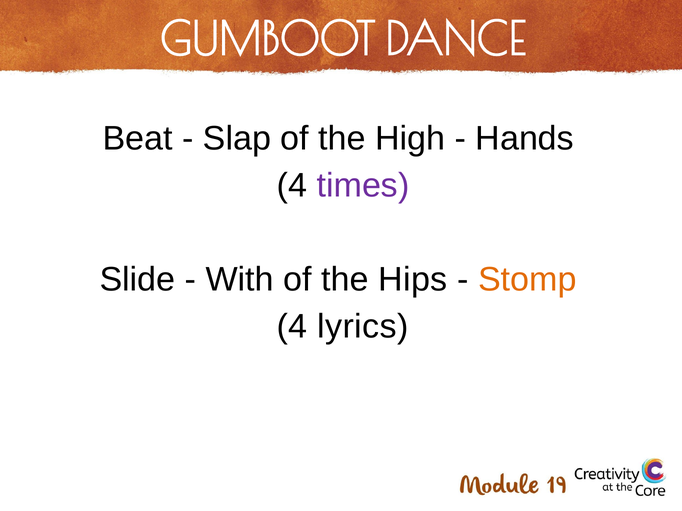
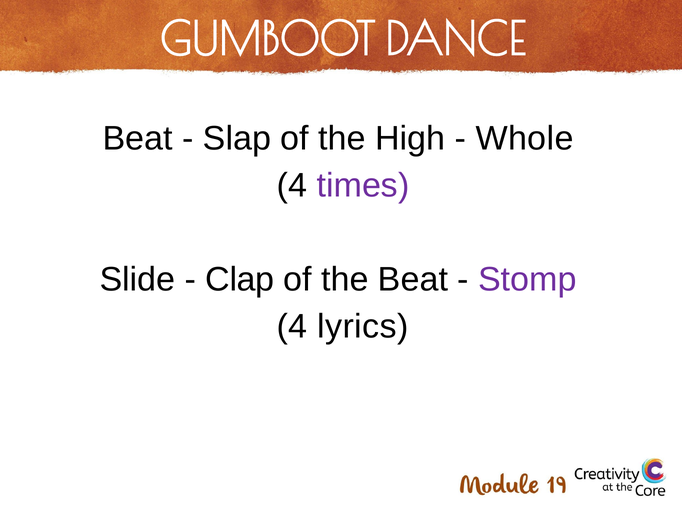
Hands: Hands -> Whole (525, 138)
With: With -> Clap (240, 280)
the Hips: Hips -> Beat (413, 280)
Stomp colour: orange -> purple (528, 280)
